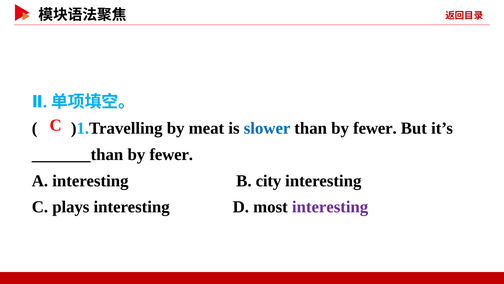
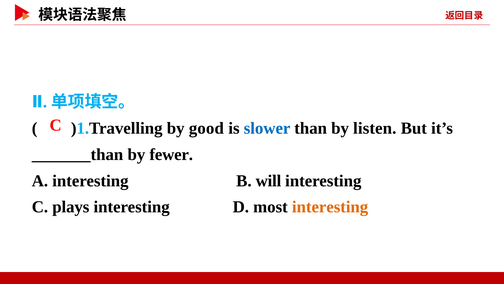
meat: meat -> good (206, 128)
than by fewer: fewer -> listen (375, 128)
city: city -> will (268, 180)
interesting colour: purple -> orange (330, 207)
